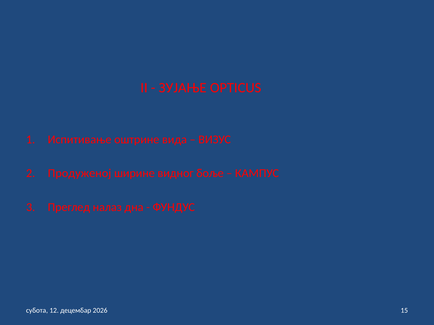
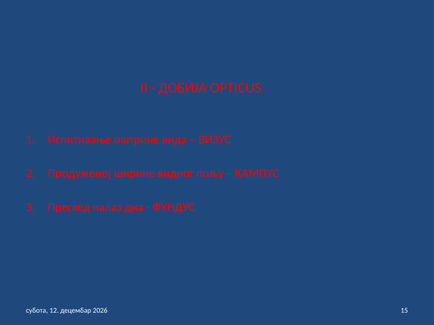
ЗУЈАЊЕ: ЗУЈАЊЕ -> ДОБИЈА (183, 88)
боље: боље -> пољу (210, 174)
